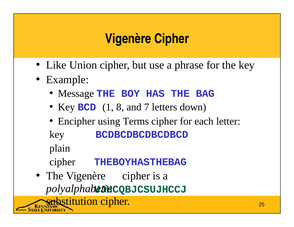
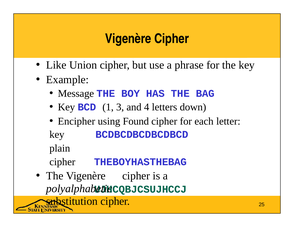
8: 8 -> 3 (120, 107)
7: 7 -> 4 (147, 107)
Terms: Terms -> Found (136, 121)
